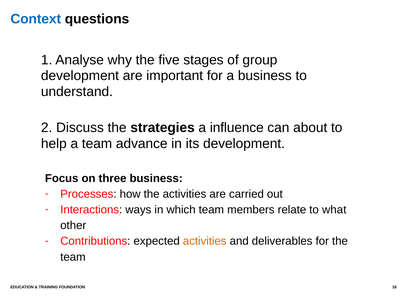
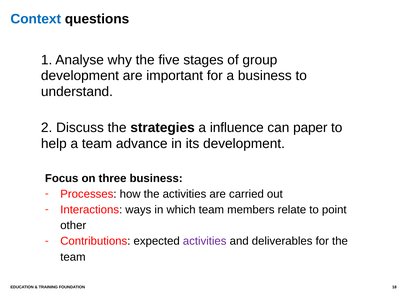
about: about -> paper (310, 128)
what: what -> point (334, 210)
activities colour: orange -> purple (205, 241)
